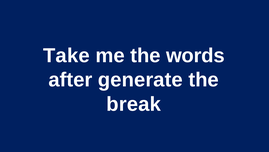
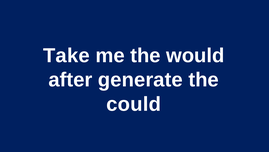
words: words -> would (195, 55)
break: break -> could (134, 104)
